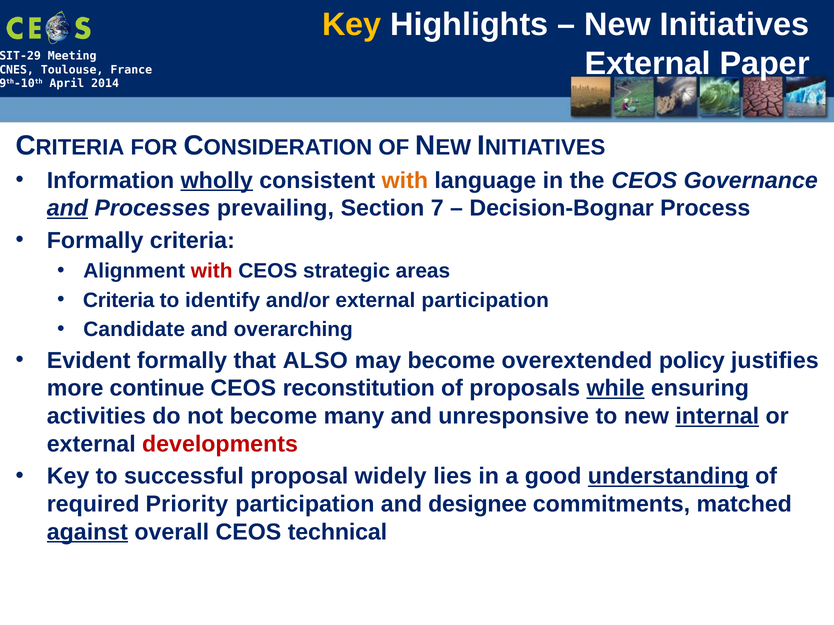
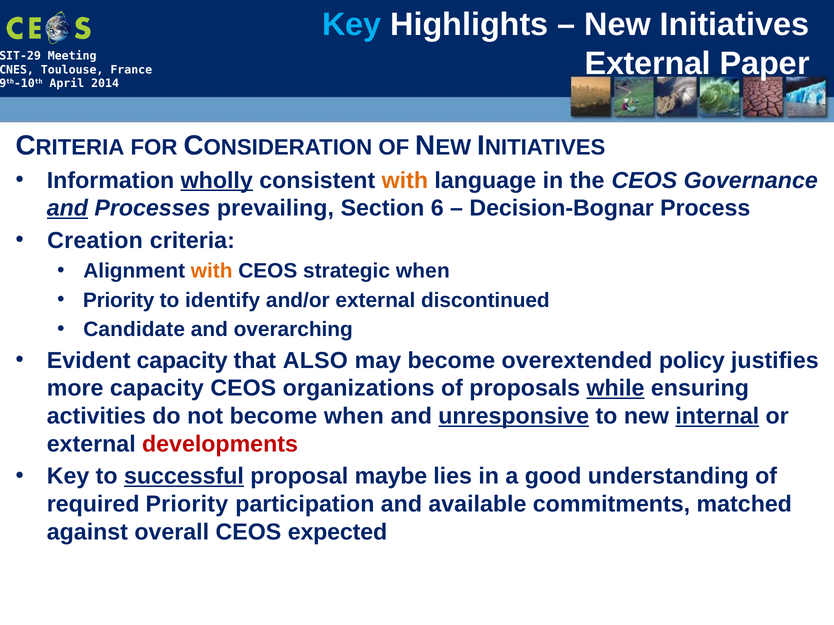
Key colour: yellow -> light blue (352, 24)
7: 7 -> 6 (437, 208)
Formally: Formally -> Creation (95, 241)
with colour: red -> orange (212, 271)
strategic areas: areas -> when (423, 271)
Criteria: Criteria -> Priority (119, 300)
external participation: participation -> discontinued (485, 300)
Evident formally: formally -> capacity (182, 361)
more continue: continue -> capacity (157, 389)
reconstitution: reconstitution -> organizations (359, 389)
become many: many -> when (354, 416)
unresponsive underline: none -> present (514, 416)
successful underline: none -> present (184, 477)
widely: widely -> maybe (391, 477)
understanding underline: present -> none (668, 477)
designee: designee -> available (477, 505)
against underline: present -> none (87, 532)
technical: technical -> expected (337, 532)
